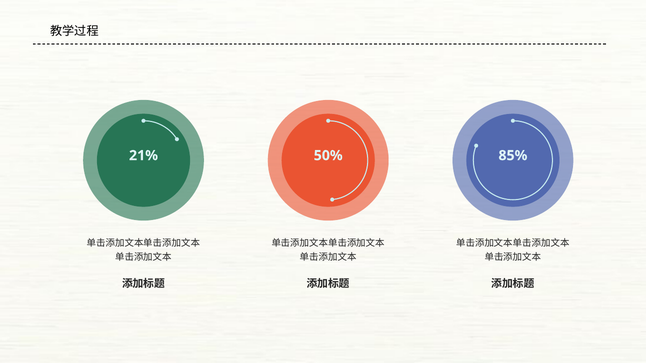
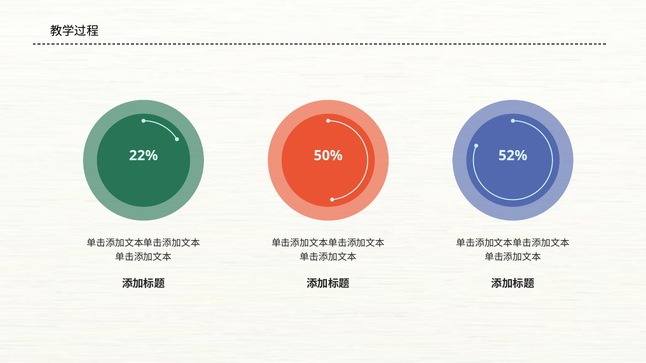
21%: 21% -> 22% (143, 156)
85%: 85% -> 52% (513, 156)
